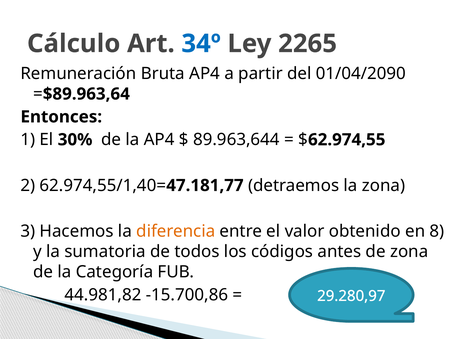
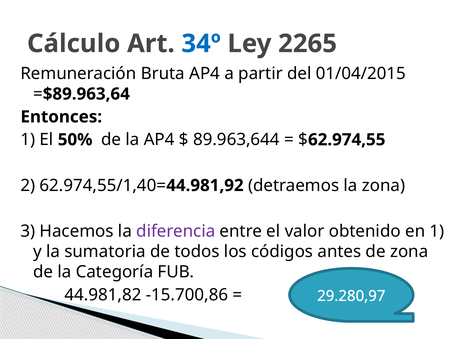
01/04/2090: 01/04/2090 -> 01/04/2015 (361, 74)
30%: 30% -> 50% (75, 140)
47.181,77: 47.181,77 -> 44.981,92 (205, 185)
diferencia colour: orange -> purple (176, 231)
en 8: 8 -> 1 (437, 231)
